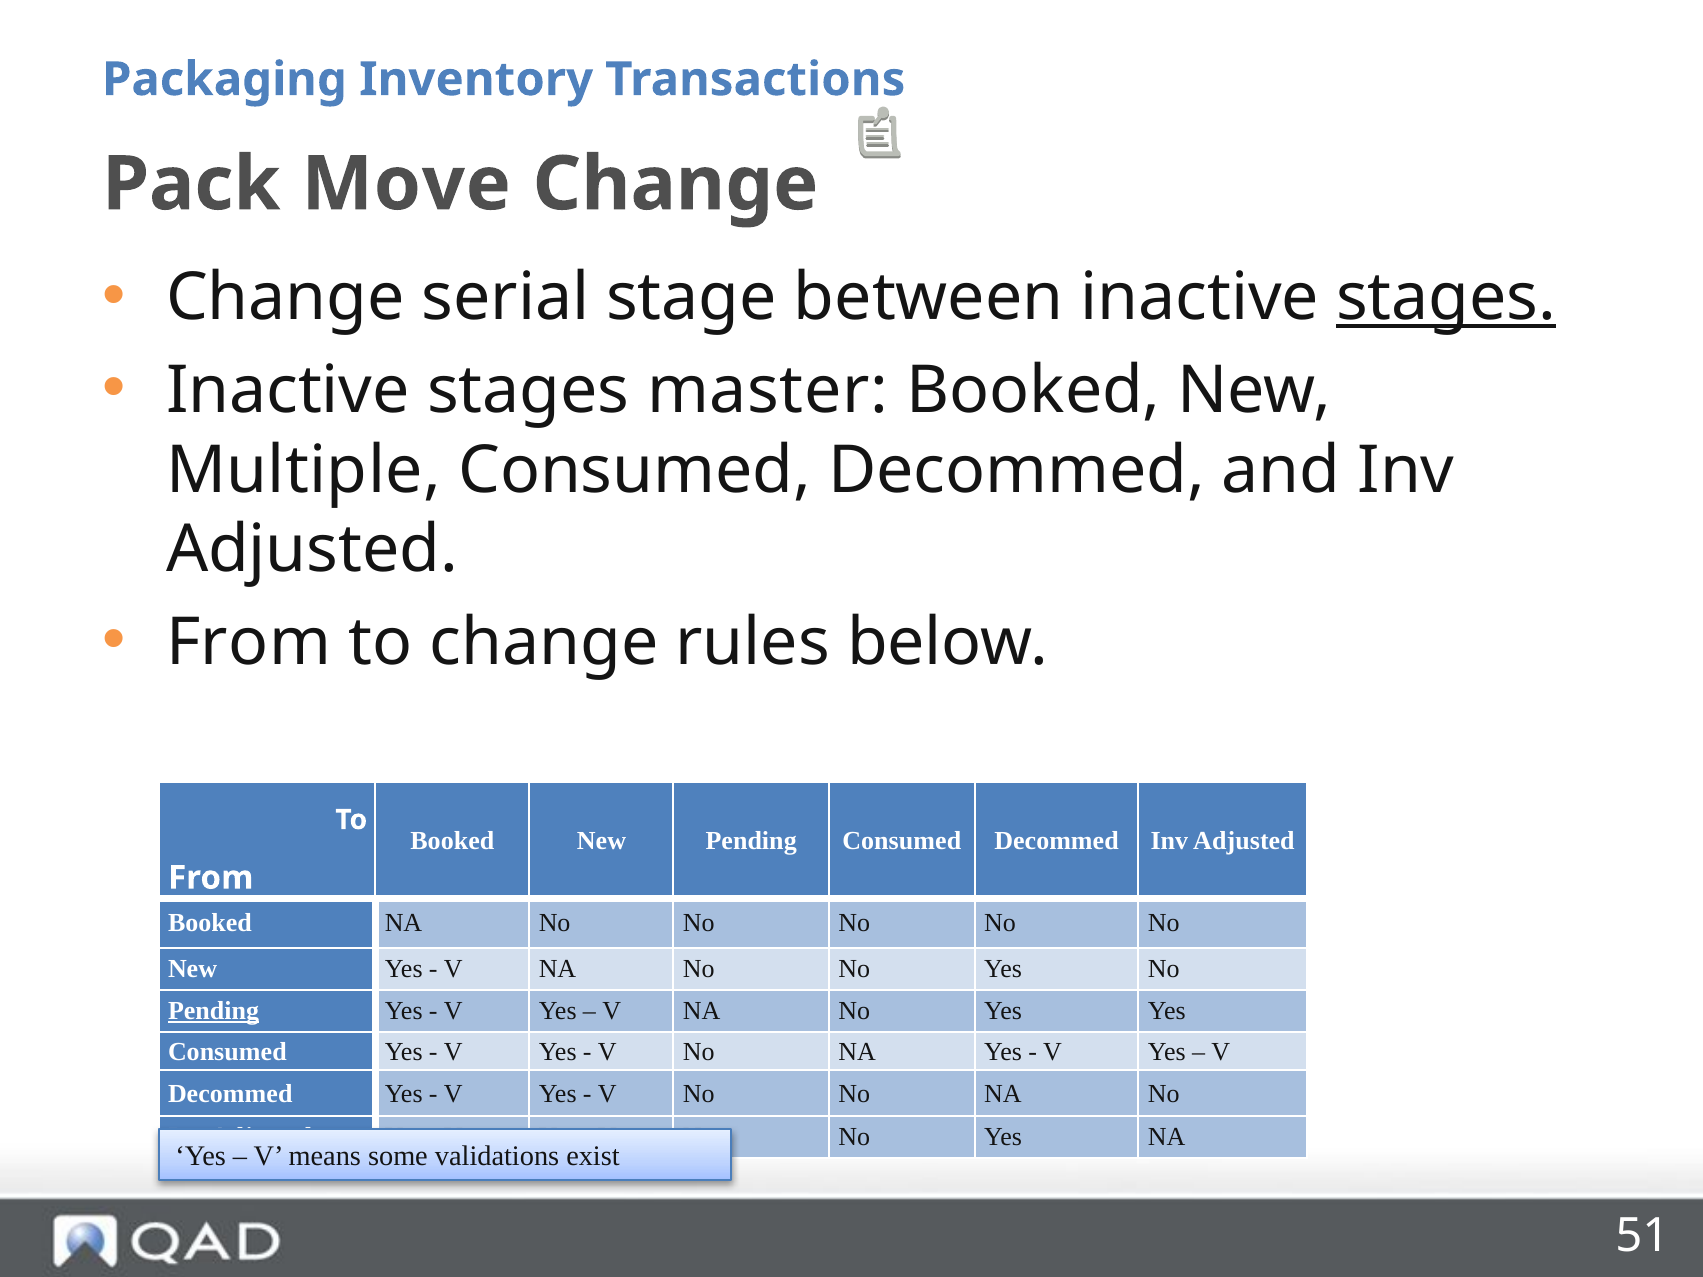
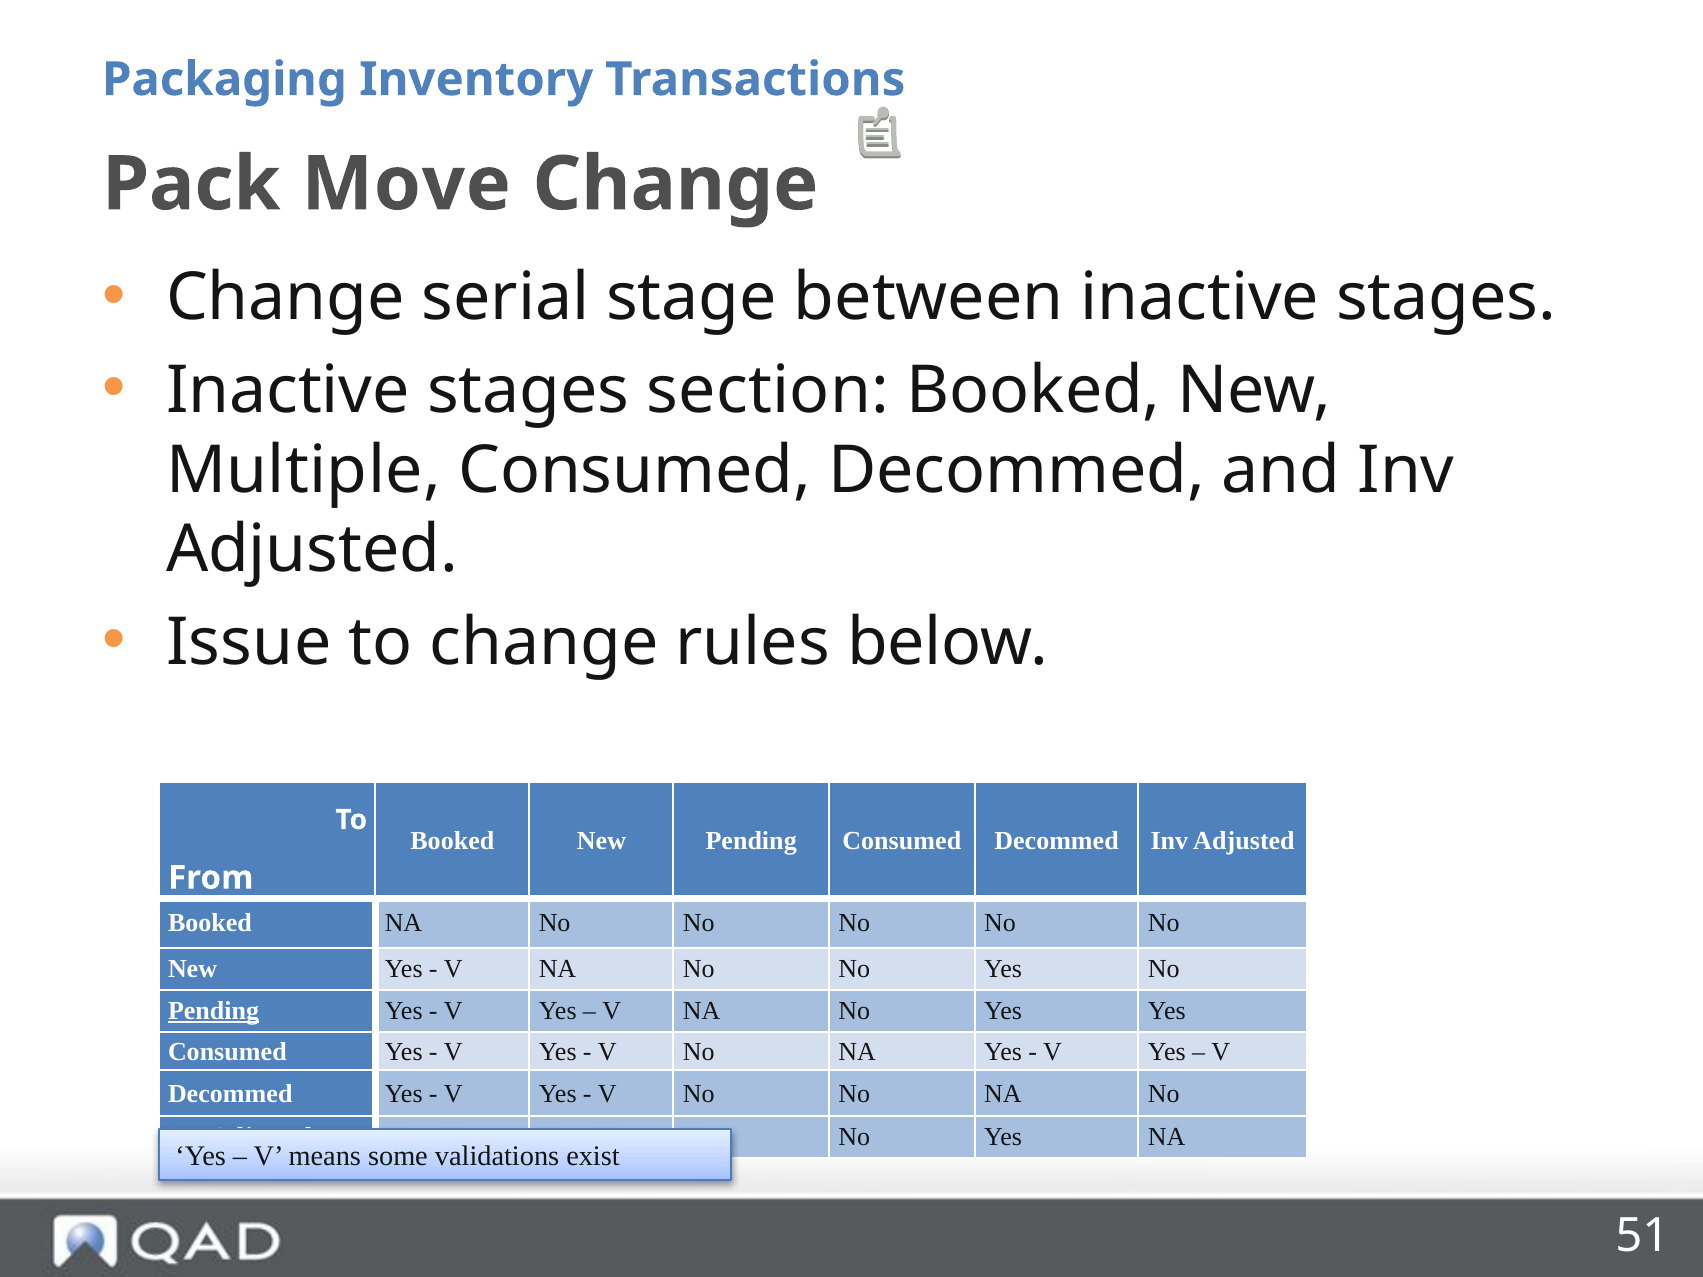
stages underline: present -> none (1446, 298)
master: master -> section (768, 391)
From: From -> Issue (249, 643)
